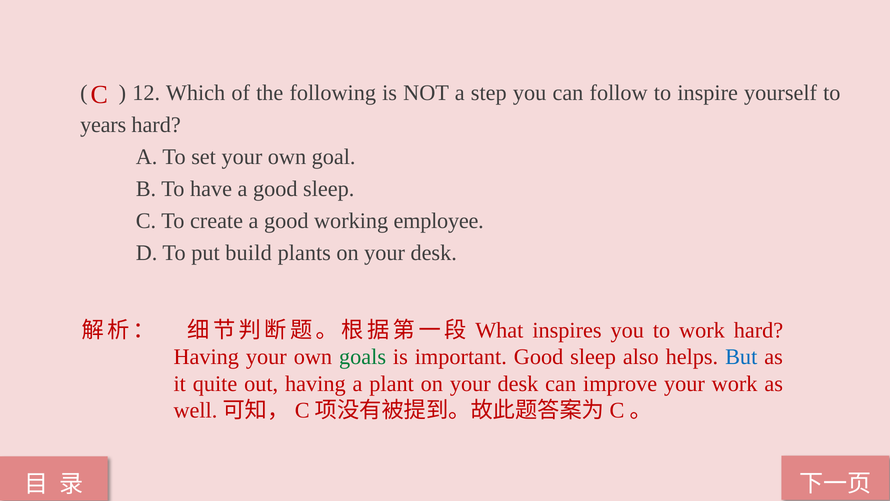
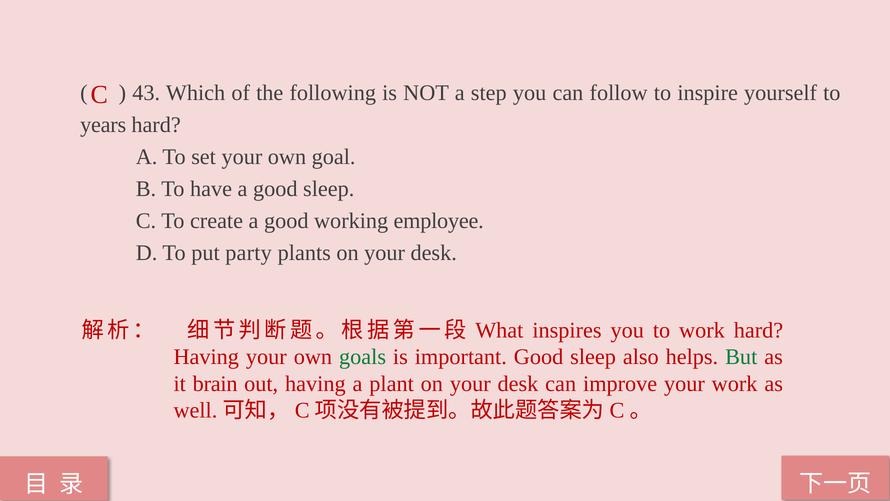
12: 12 -> 43 (146, 93)
build: build -> party (249, 253)
But colour: blue -> green (741, 357)
quite: quite -> brain (215, 384)
